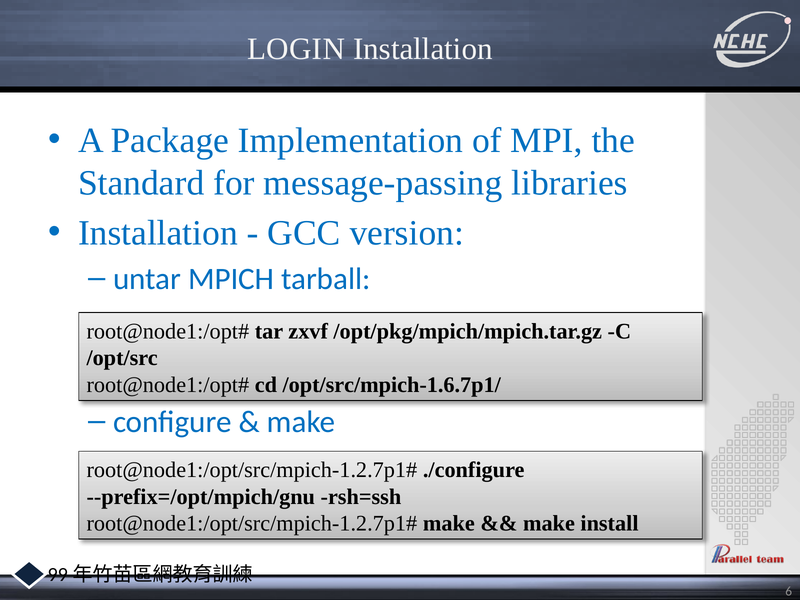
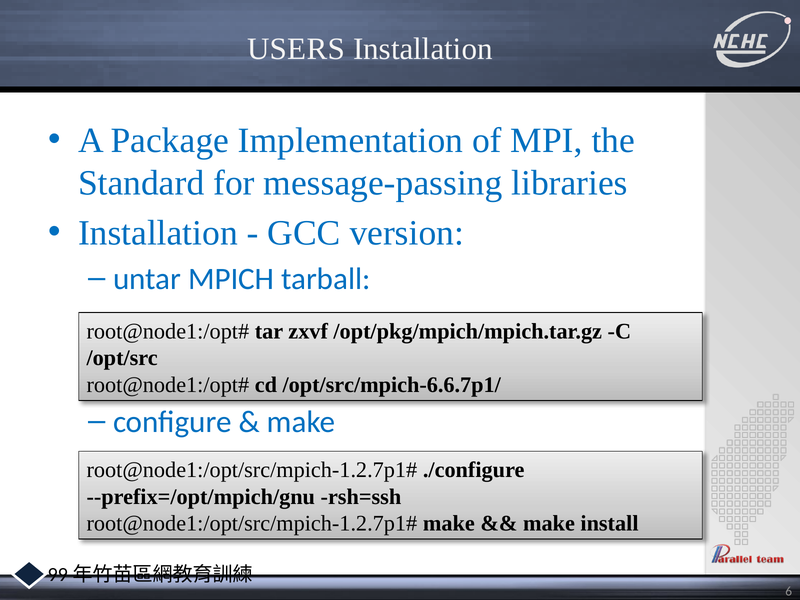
LOGIN: LOGIN -> USERS (296, 49)
/opt/src/mpich-1.6.7p1/: /opt/src/mpich-1.6.7p1/ -> /opt/src/mpich-6.6.7p1/ (392, 385)
